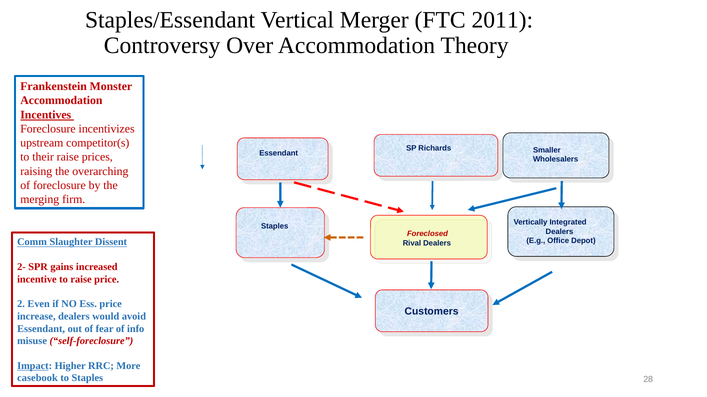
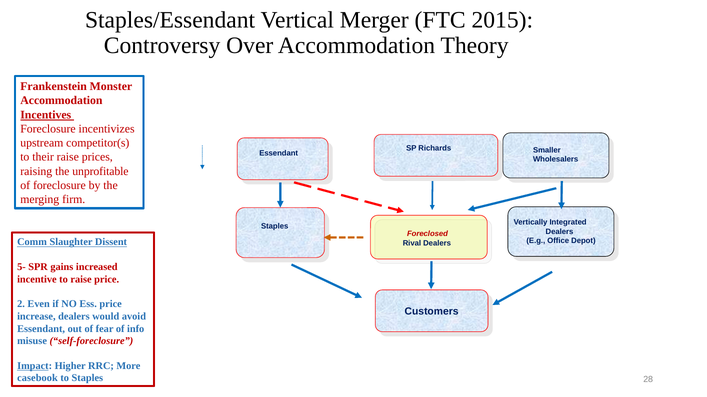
2011: 2011 -> 2015 (502, 20)
overarching: overarching -> unprofitable (100, 171)
2-: 2- -> 5- (21, 267)
